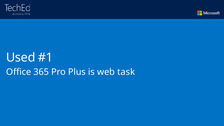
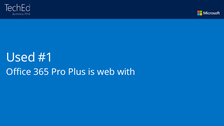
task: task -> with (126, 72)
